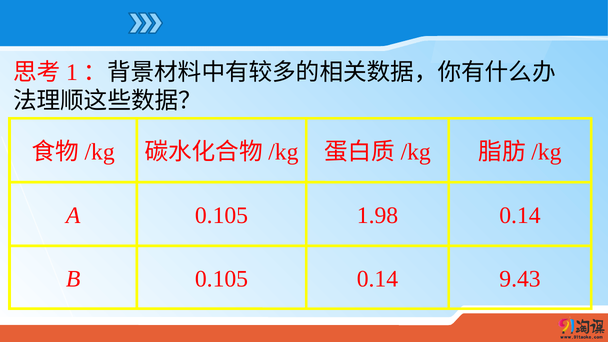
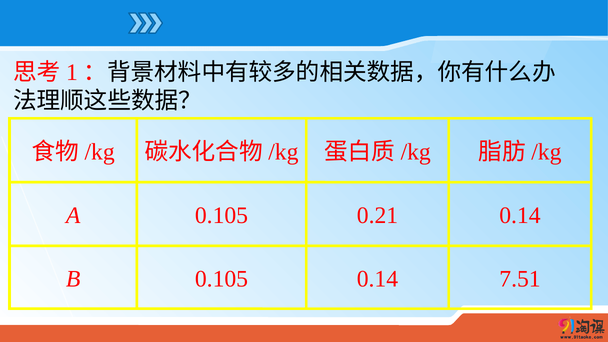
1.98: 1.98 -> 0.21 (377, 216)
9.43: 9.43 -> 7.51 (520, 279)
